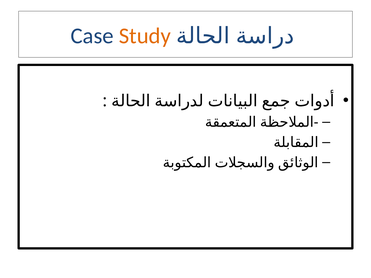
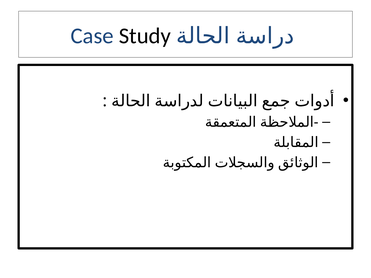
Study colour: orange -> black (145, 36)
